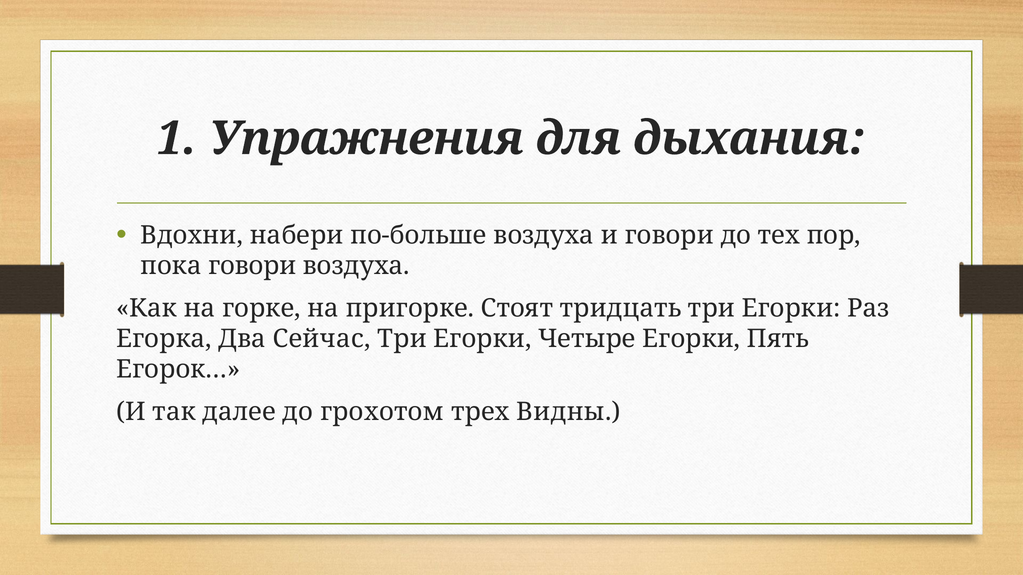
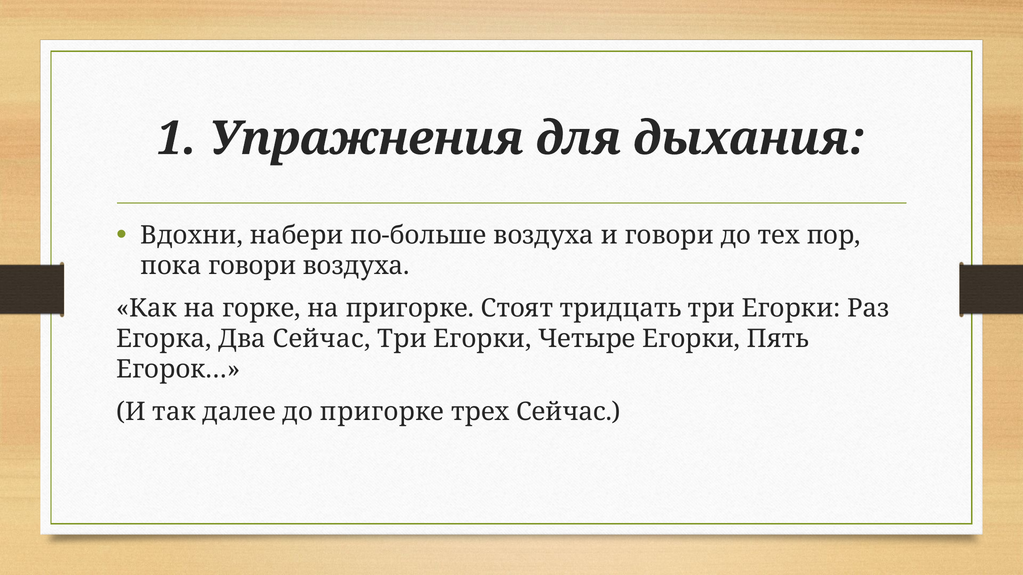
до грохотом: грохотом -> пригорке (382, 412)
трех Видны: Видны -> Сейчас (569, 412)
